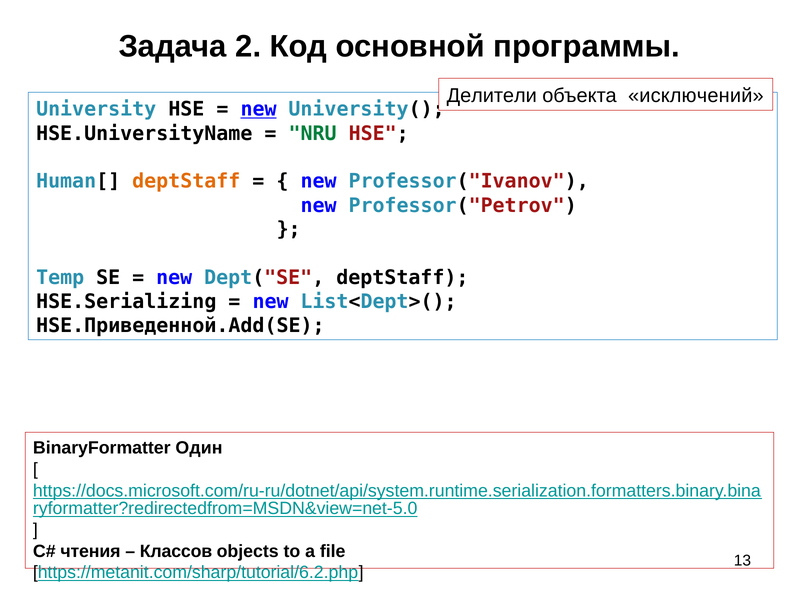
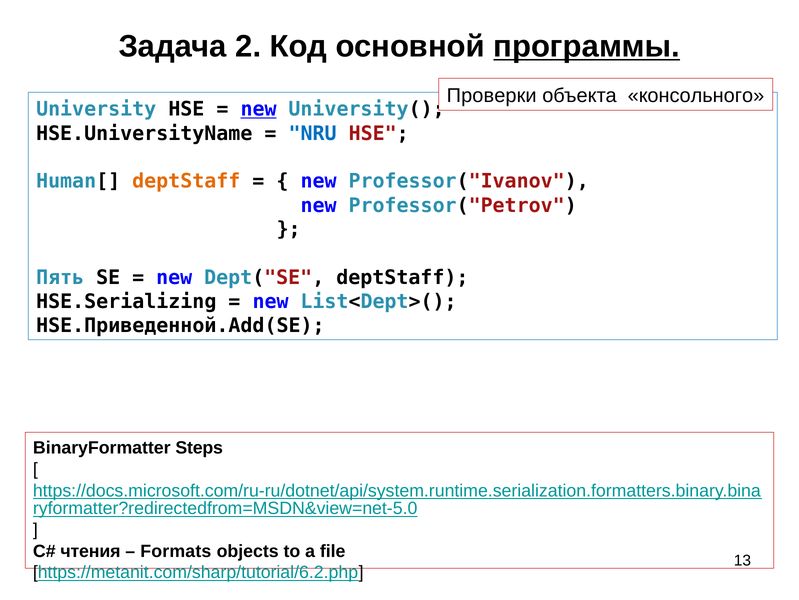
программы underline: none -> present (587, 46)
Делители: Делители -> Проверки (492, 95)
исключений: исключений -> консольного (696, 95)
NRU colour: green -> blue (313, 133)
Temp: Temp -> Пять (60, 277)
Один: Один -> Steps (199, 448)
Классов: Классов -> Formats (176, 550)
